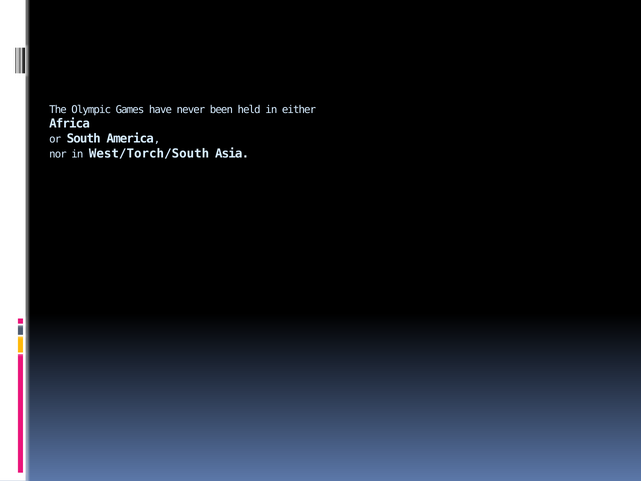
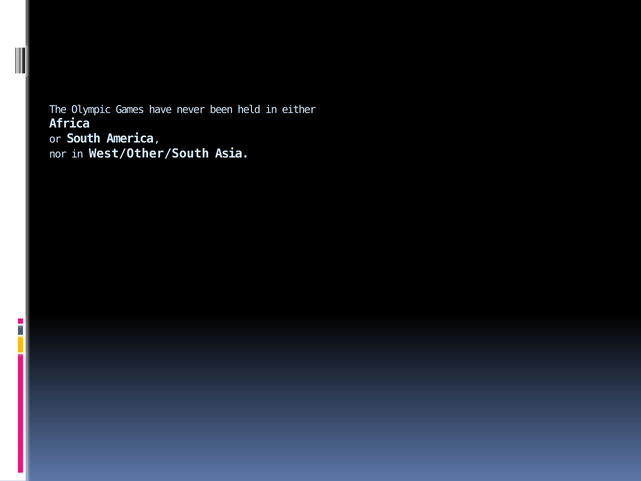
West/Torch/South: West/Torch/South -> West/Other/South (149, 154)
